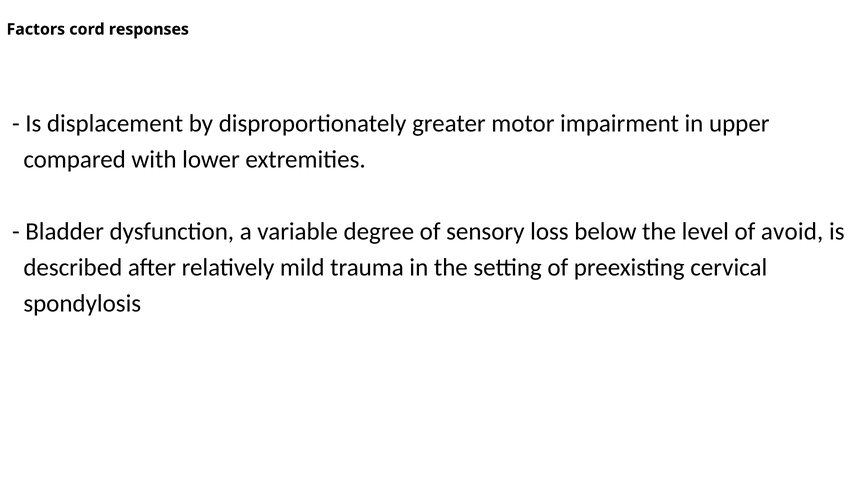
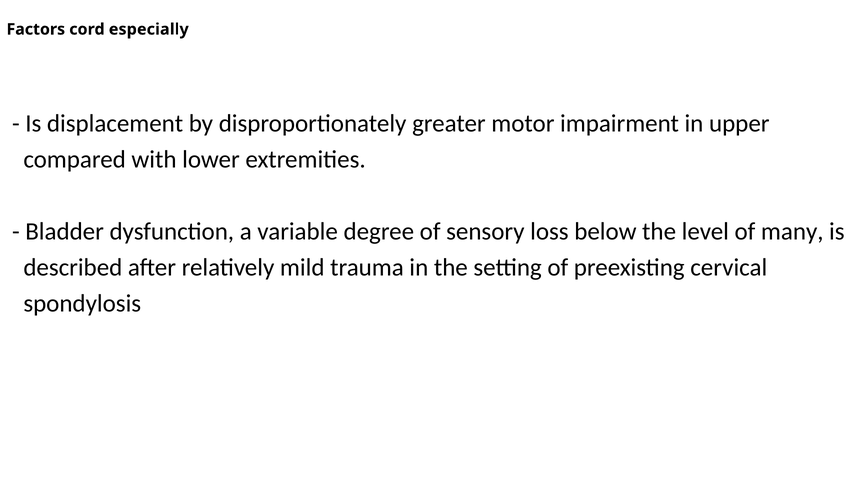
responses: responses -> especially (149, 29)
avoid: avoid -> many (792, 231)
